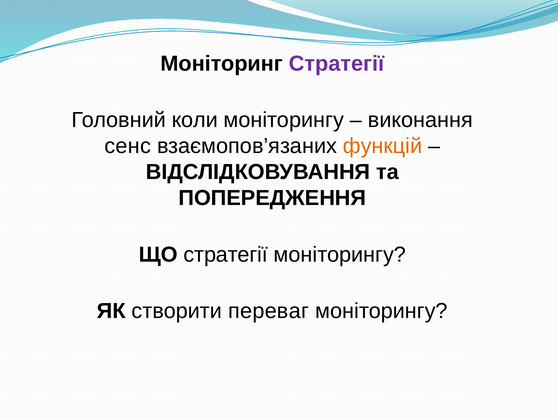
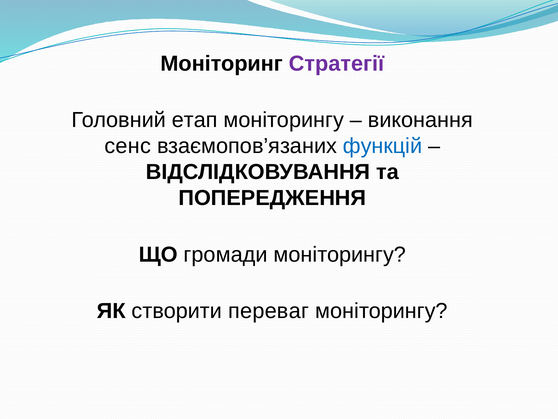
коли: коли -> етап (195, 120)
функцій colour: orange -> blue (383, 146)
ЩО стратегії: стратегії -> громади (226, 254)
